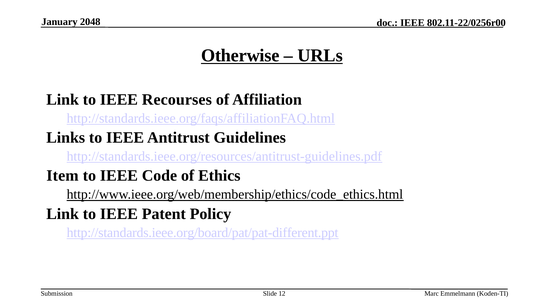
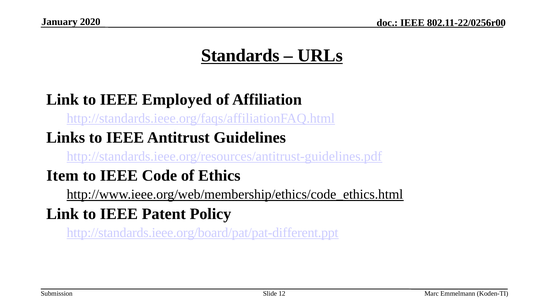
2048: 2048 -> 2020 (90, 22)
Otherwise: Otherwise -> Standards (240, 56)
Recourses: Recourses -> Employed (177, 100)
